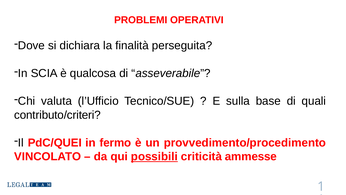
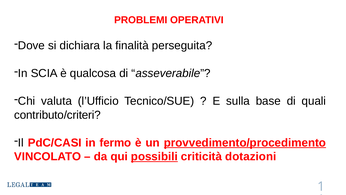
PdC/QUEI: PdC/QUEI -> PdC/CASI (55, 142)
provvedimento/procedimento underline: none -> present (245, 142)
ammesse: ammesse -> dotazioni (251, 156)
